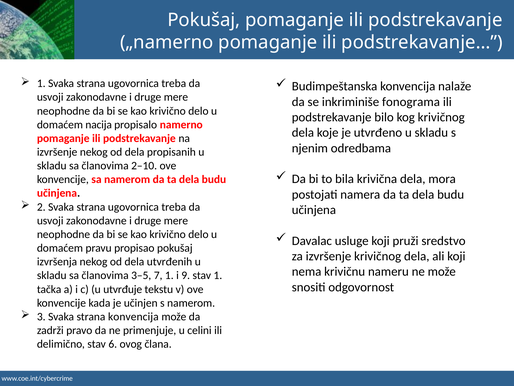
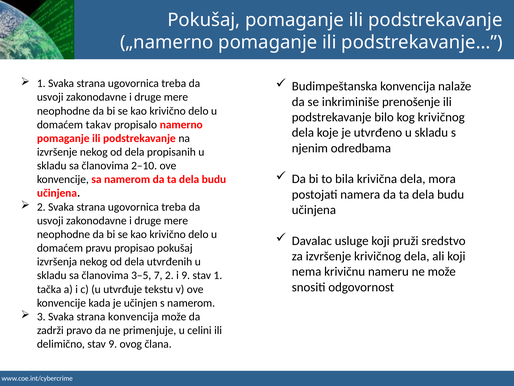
fonograma: fonograma -> prenošenje (411, 102)
nacija: nacija -> takav (99, 124)
7 1: 1 -> 2 (169, 275)
stav 6: 6 -> 9 (113, 344)
